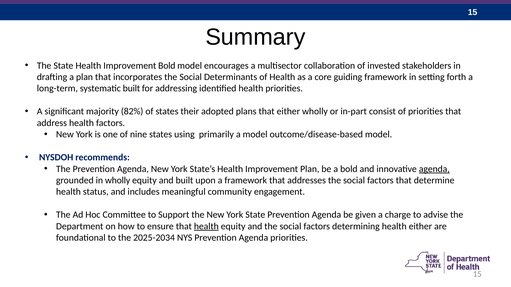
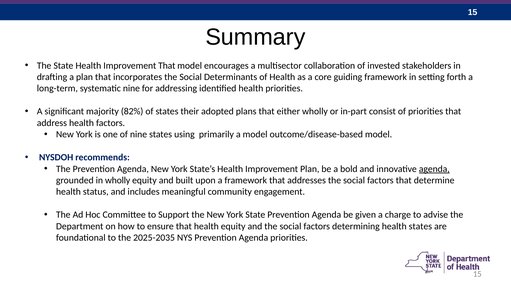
Improvement Bold: Bold -> That (167, 66)
systematic built: built -> nine (131, 89)
health underline: present -> none (206, 227)
health either: either -> states (420, 227)
2025-2034: 2025-2034 -> 2025-2035 (154, 238)
